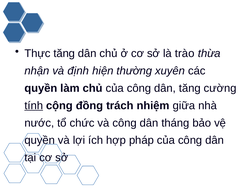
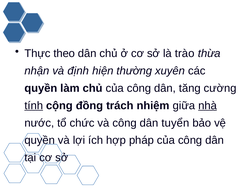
Thực tăng: tăng -> theo (64, 53)
nhà underline: none -> present (208, 106)
tháng: tháng -> tuyển (175, 123)
